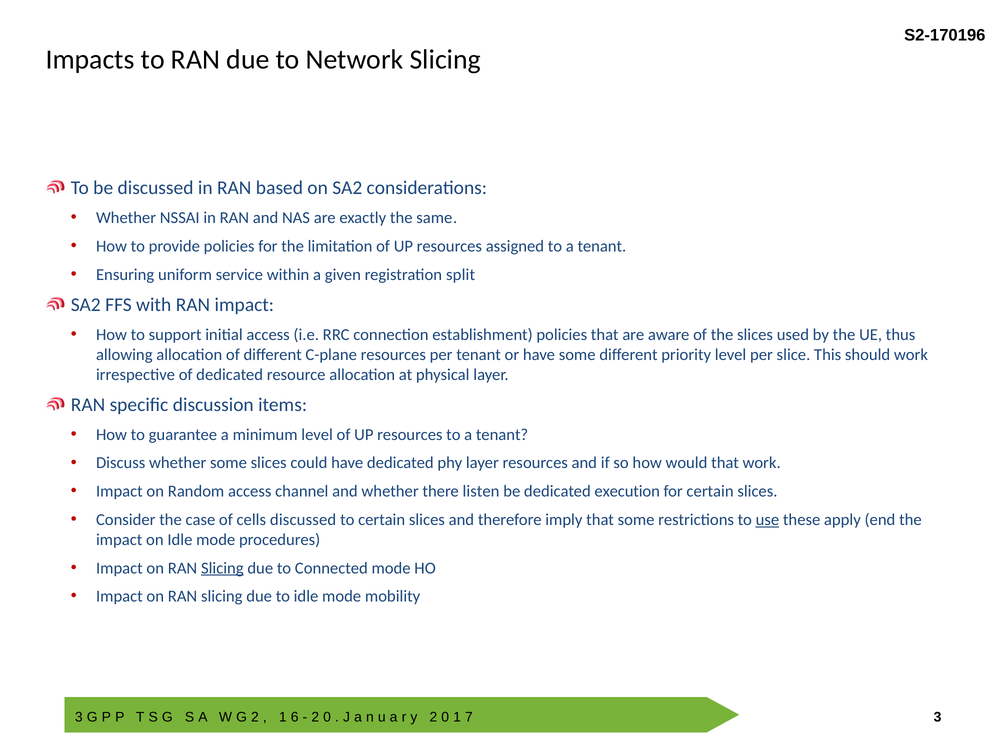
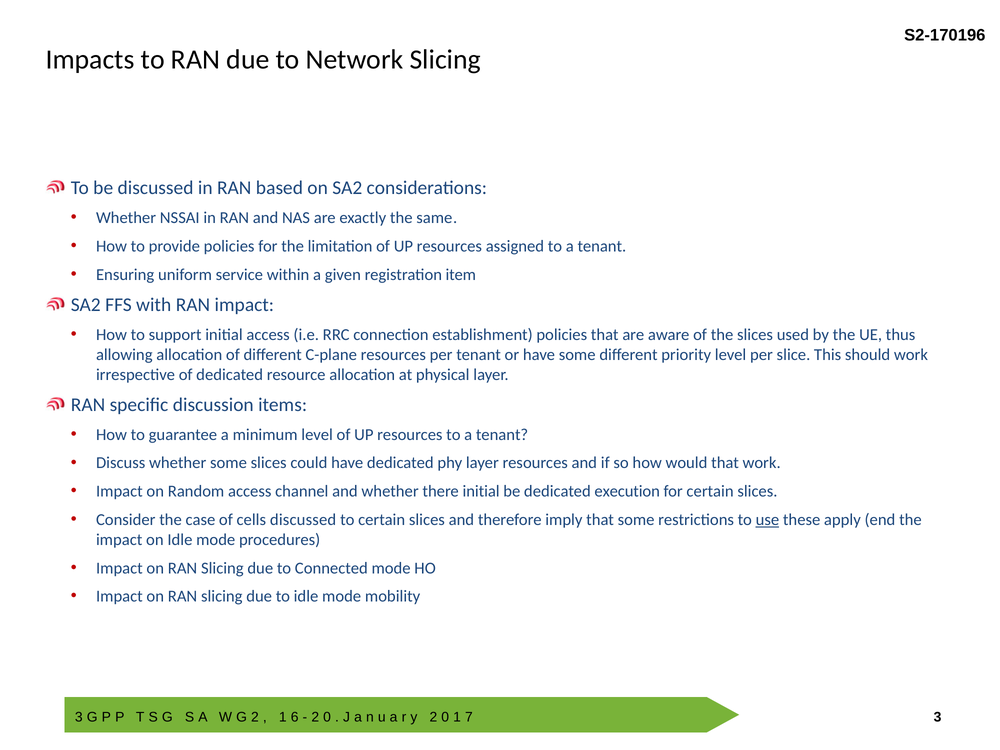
split: split -> item (461, 275)
there listen: listen -> initial (481, 491)
Slicing underline: present -> none (222, 568)
